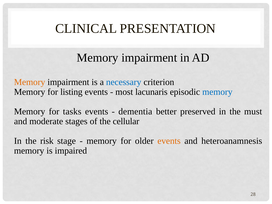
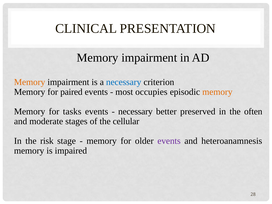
listing: listing -> paired (71, 92)
lacunaris: lacunaris -> occupies (151, 92)
memory colour: blue -> orange (217, 92)
dementia: dementia -> necessary (135, 112)
must: must -> often (253, 112)
events colour: orange -> purple (169, 141)
